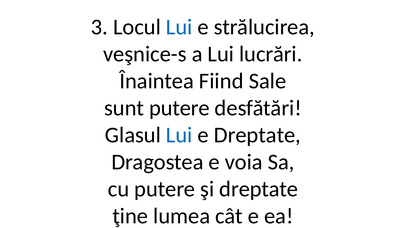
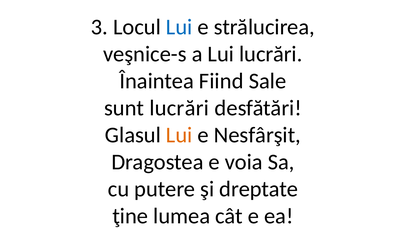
sunt putere: putere -> lucrări (179, 108)
Lui colour: blue -> orange (179, 135)
e Dreptate: Dreptate -> Nesfârşit (257, 135)
